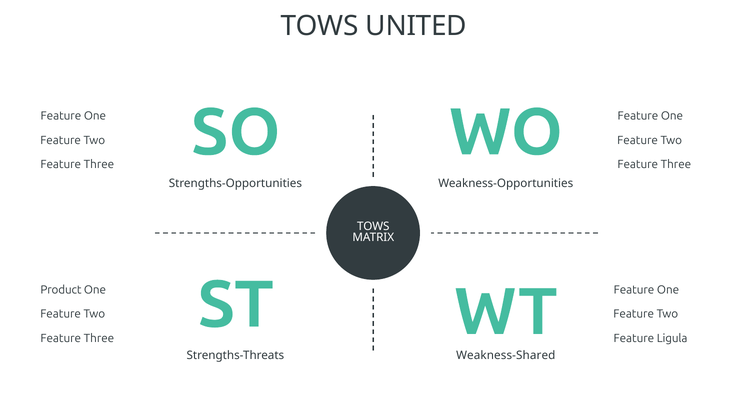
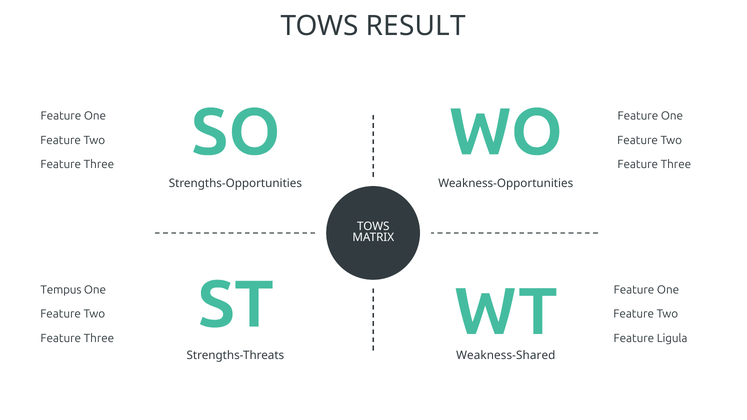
UNITED: UNITED -> RESULT (416, 26)
Product: Product -> Tempus (61, 290)
